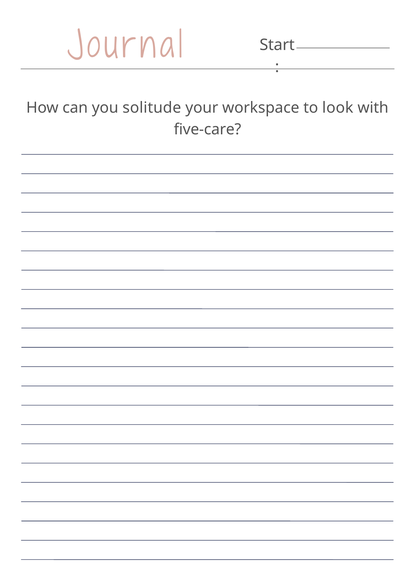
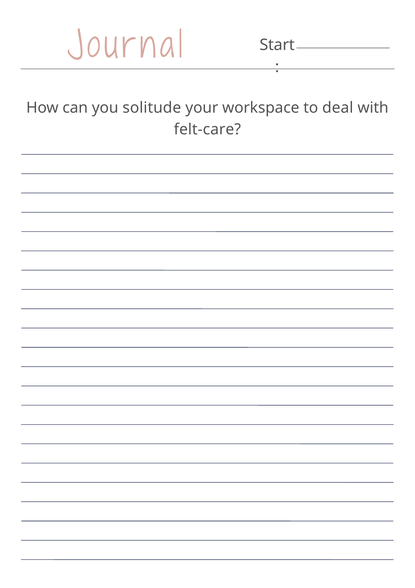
look: look -> deal (338, 108)
five-care: five-care -> felt-care (207, 129)
